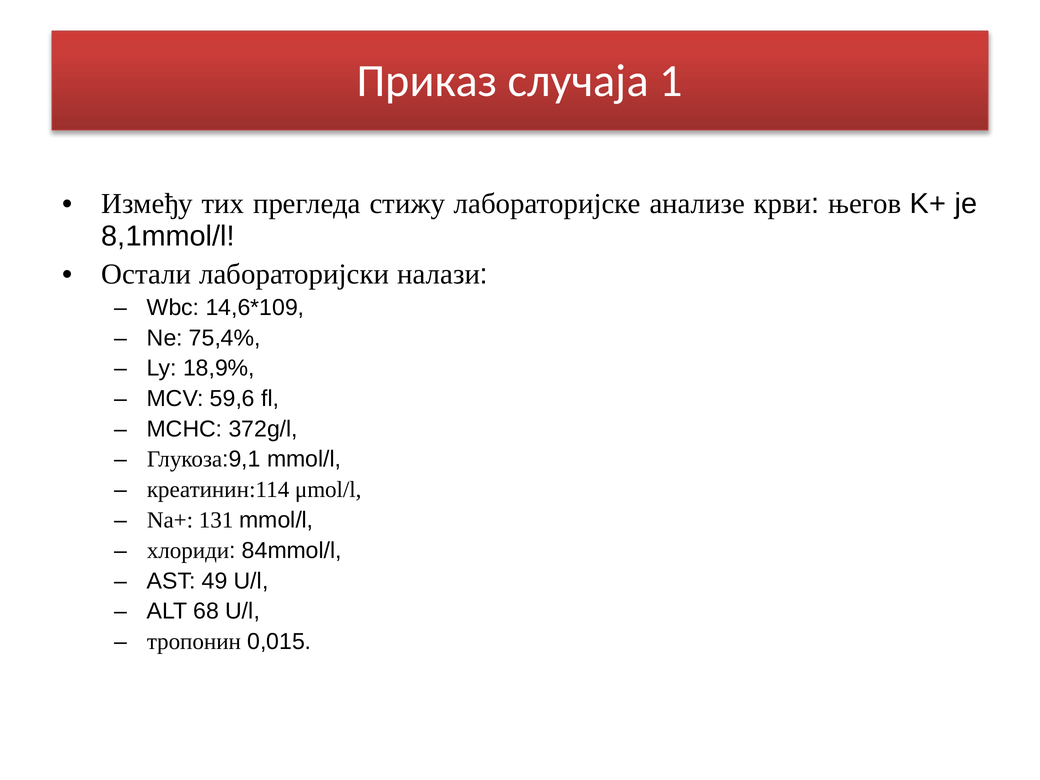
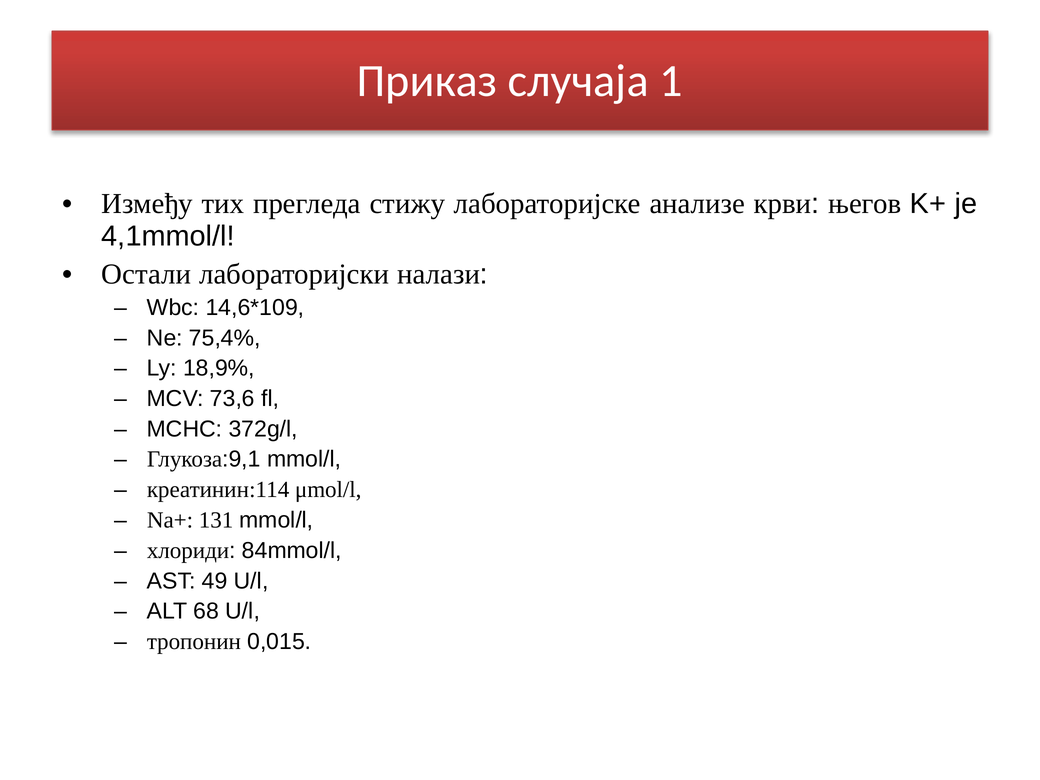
8,1mmol/l: 8,1mmol/l -> 4,1mmol/l (168, 236)
59,6: 59,6 -> 73,6 (232, 399)
